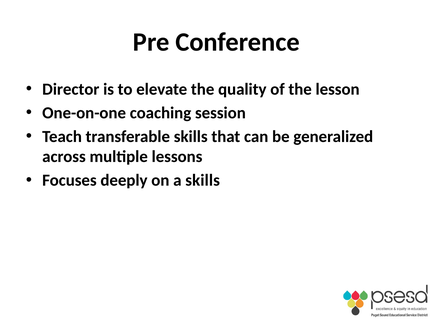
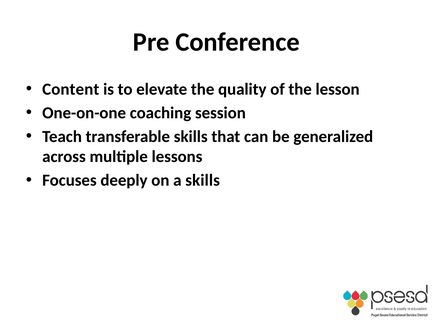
Director: Director -> Content (71, 89)
